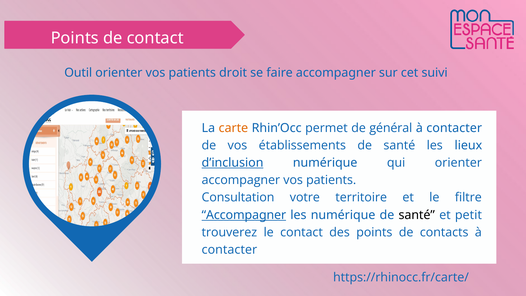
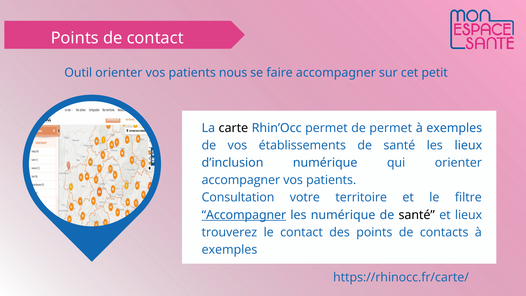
droit: droit -> nous (233, 73)
suivi: suivi -> petit (435, 73)
carte colour: orange -> black (233, 128)
de général: général -> permet (391, 128)
contacter: contacter -> exemples (454, 128)
d’inclusion underline: present -> none (233, 163)
et petit: petit -> lieux (469, 215)
contacter: contacter -> exemples (229, 250)
